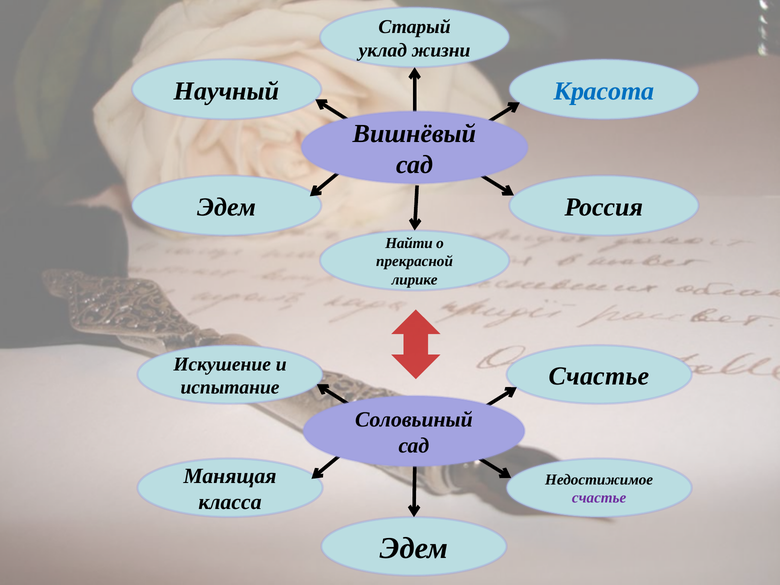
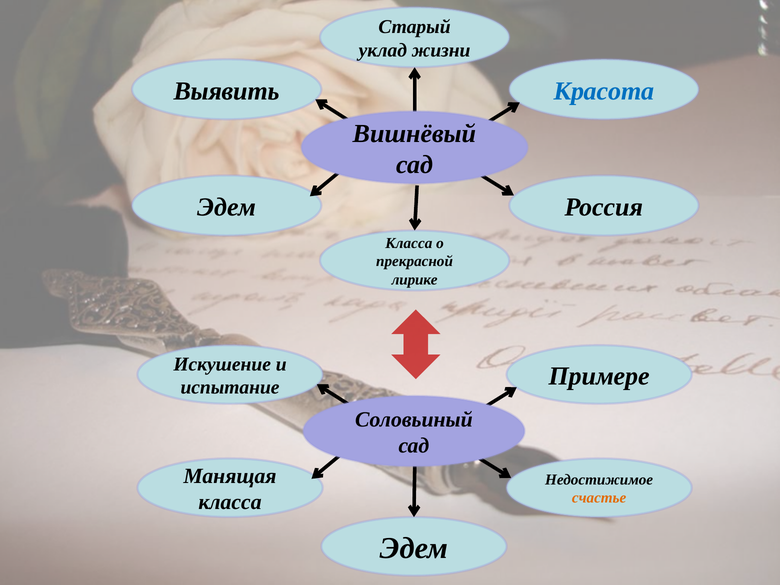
Научный: Научный -> Выявить (227, 91)
Найти: Найти -> Класса (409, 243)
Счастье: Счастье -> Примере (599, 376)
счастье colour: purple -> orange (599, 498)
